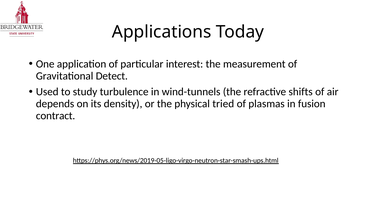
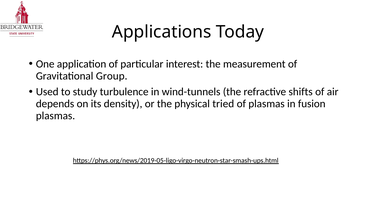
Detect: Detect -> Group (112, 76)
contract: contract -> plasmas (55, 115)
